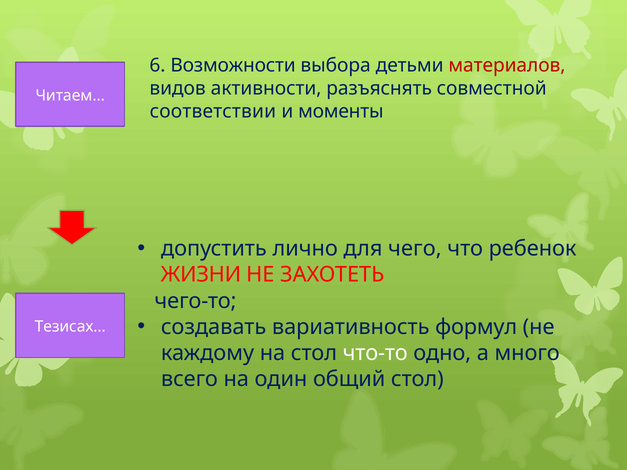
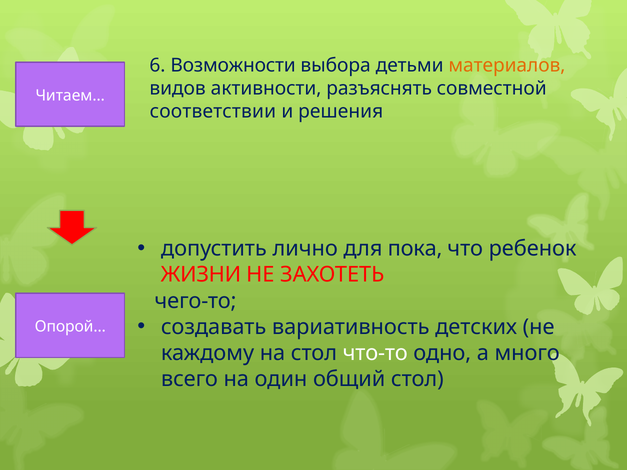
материалов colour: red -> orange (507, 65)
моменты: моменты -> решения (341, 111)
чего: чего -> пока (415, 249)
формул: формул -> детских (476, 327)
Тезисах…: Тезисах… -> Опорой… (70, 327)
